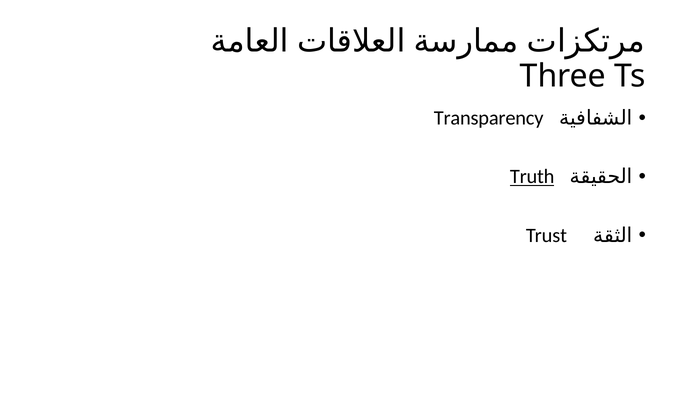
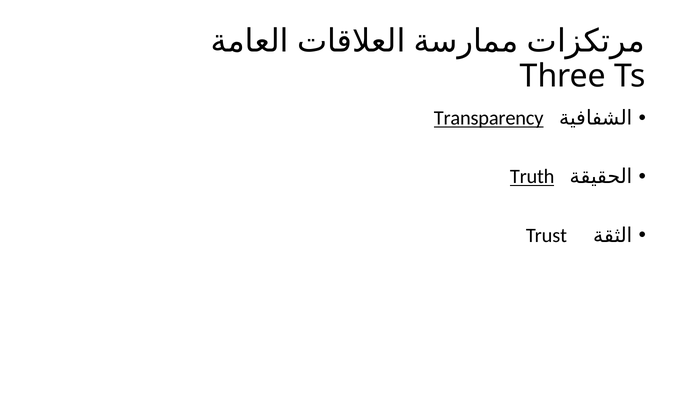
Transparency underline: none -> present (489, 118)
